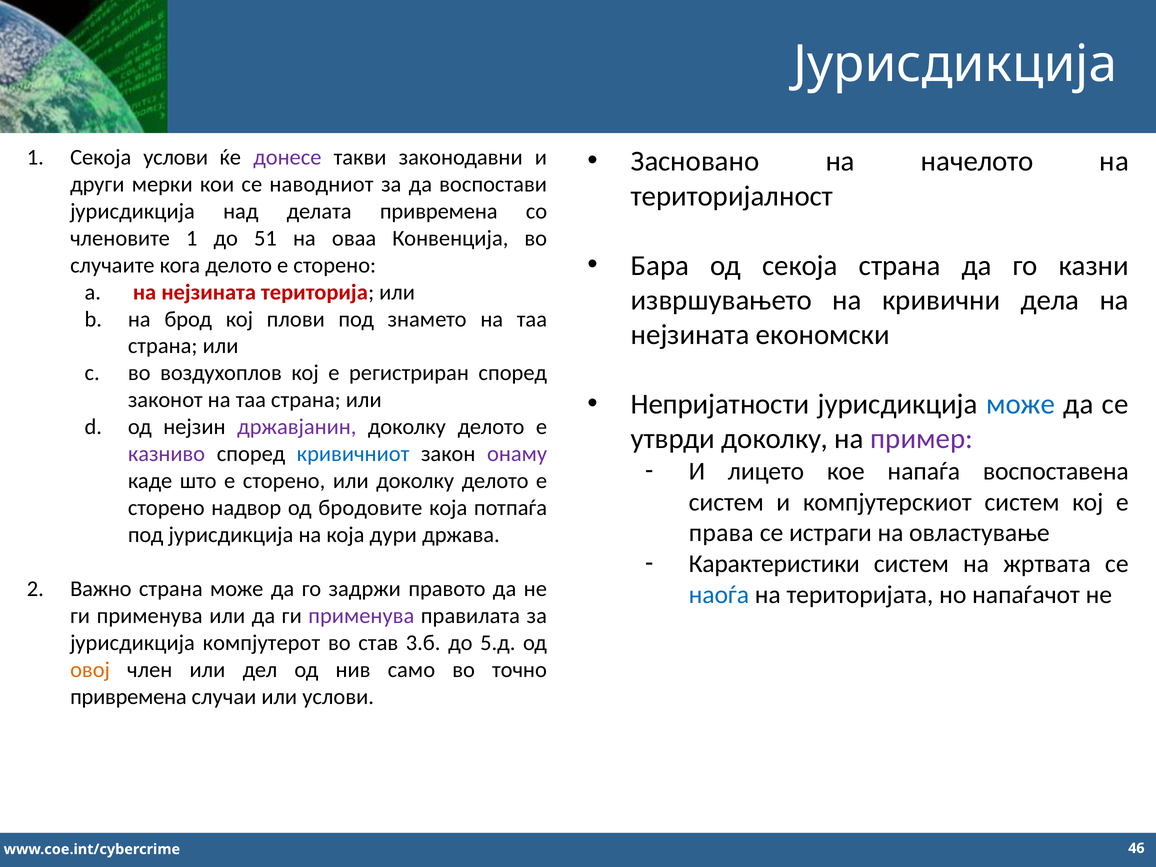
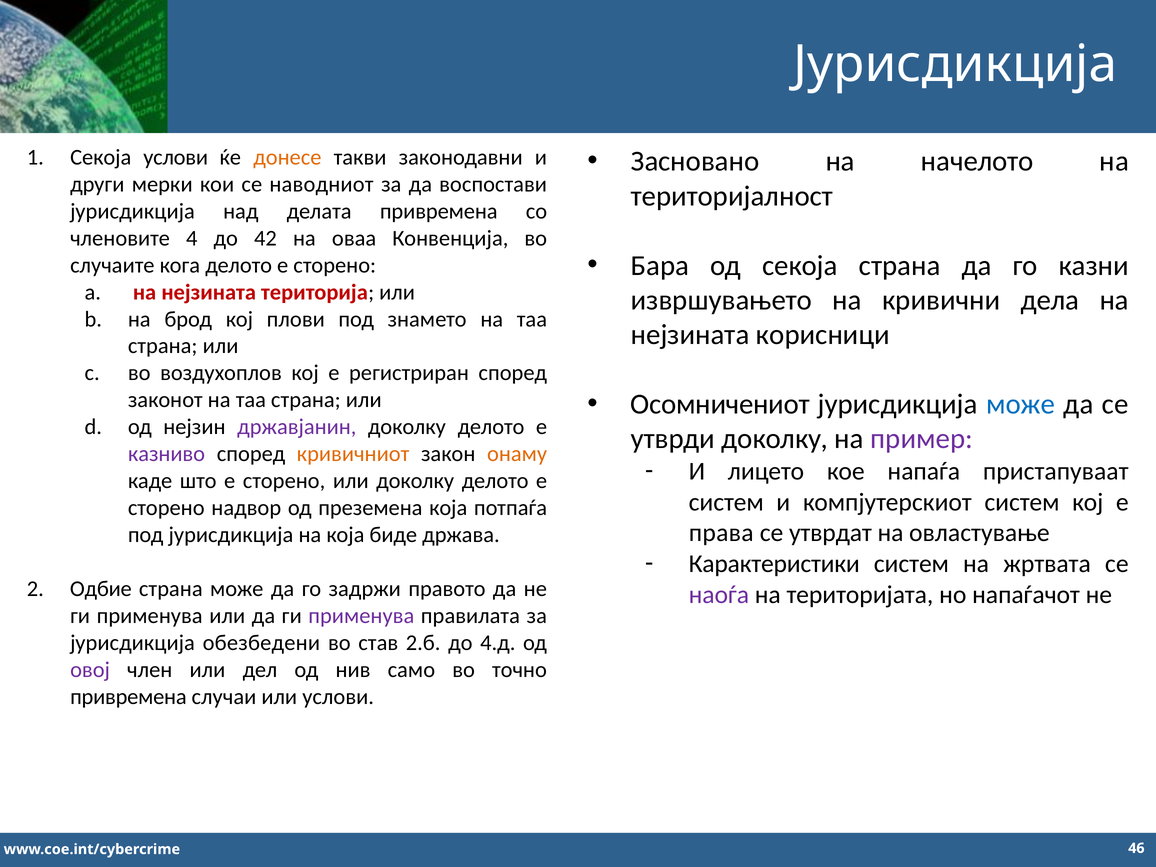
донесе colour: purple -> orange (287, 157)
членовите 1: 1 -> 4 (192, 238)
51: 51 -> 42 (265, 238)
економски: економски -> корисници (823, 335)
Непријатности: Непријатности -> Осомничениот (720, 404)
кривичниот colour: blue -> orange (353, 454)
онаму colour: purple -> orange (517, 454)
воспоставена: воспоставена -> пристапуваат (1056, 471)
бродовите: бродовите -> преземена (370, 508)
истраги: истраги -> утврдат (830, 533)
дури: дури -> биде (393, 535)
Важно: Важно -> Одбие (101, 589)
наоѓа colour: blue -> purple (719, 595)
компјутерот: компјутерот -> обезбедени (261, 643)
3.б: 3.б -> 2.б (423, 643)
5.д: 5.д -> 4.д (498, 643)
овој colour: orange -> purple (90, 670)
